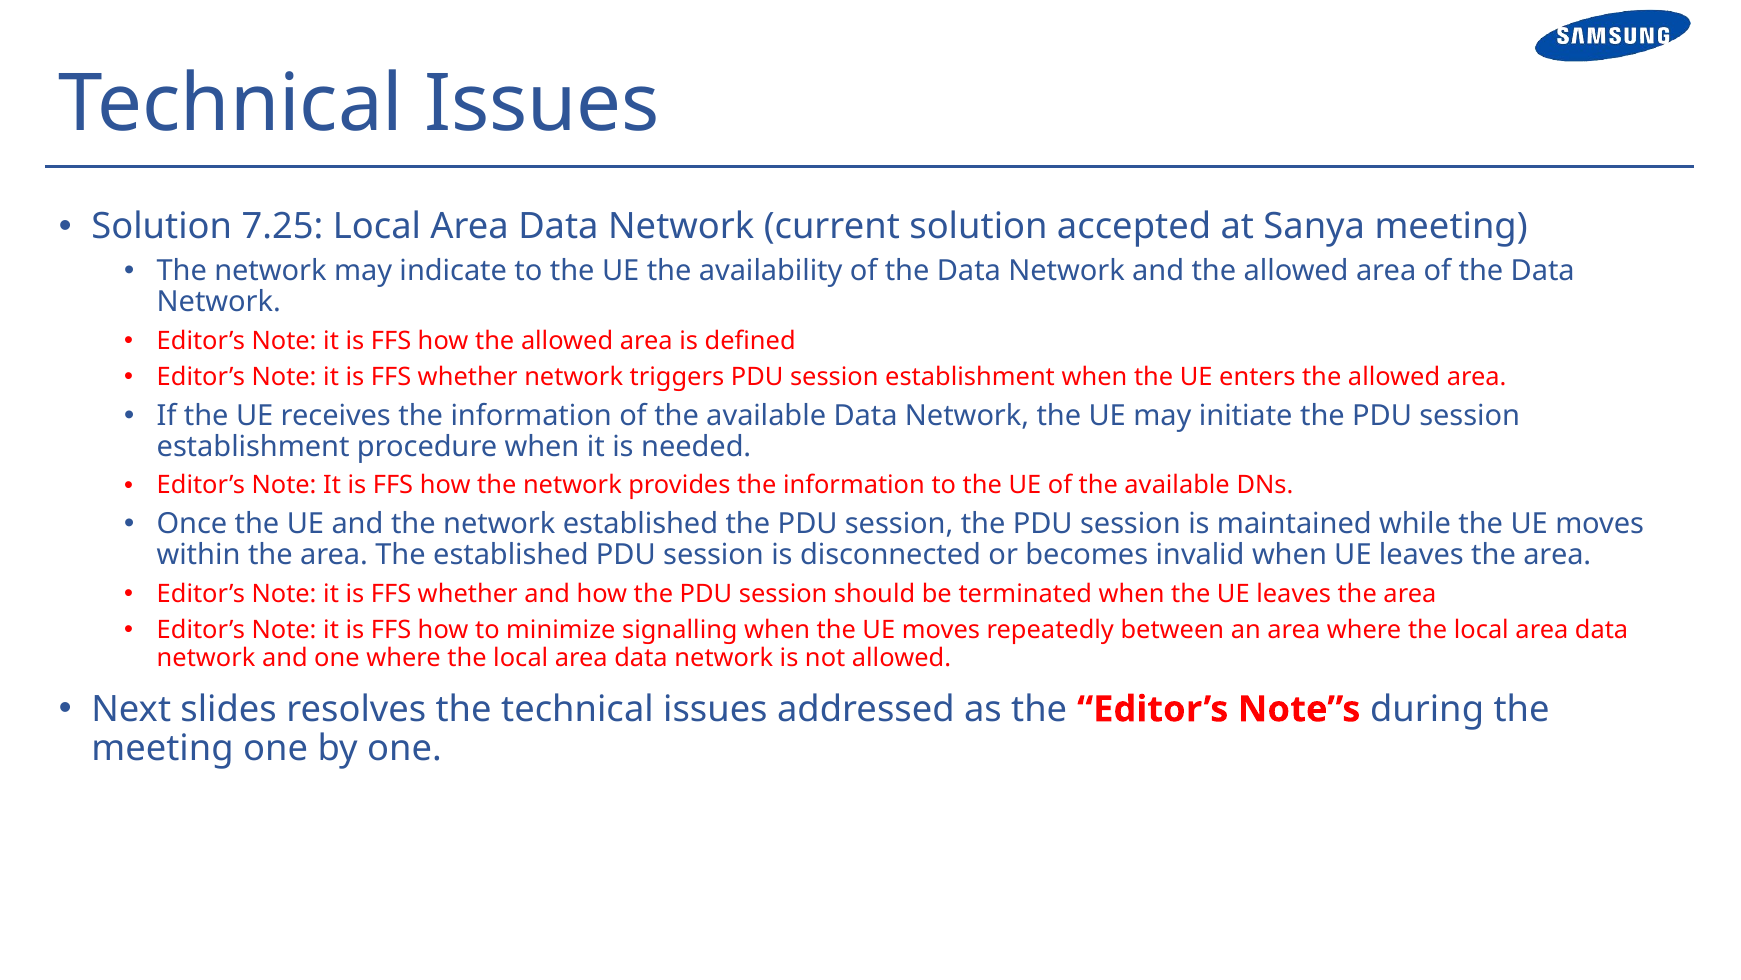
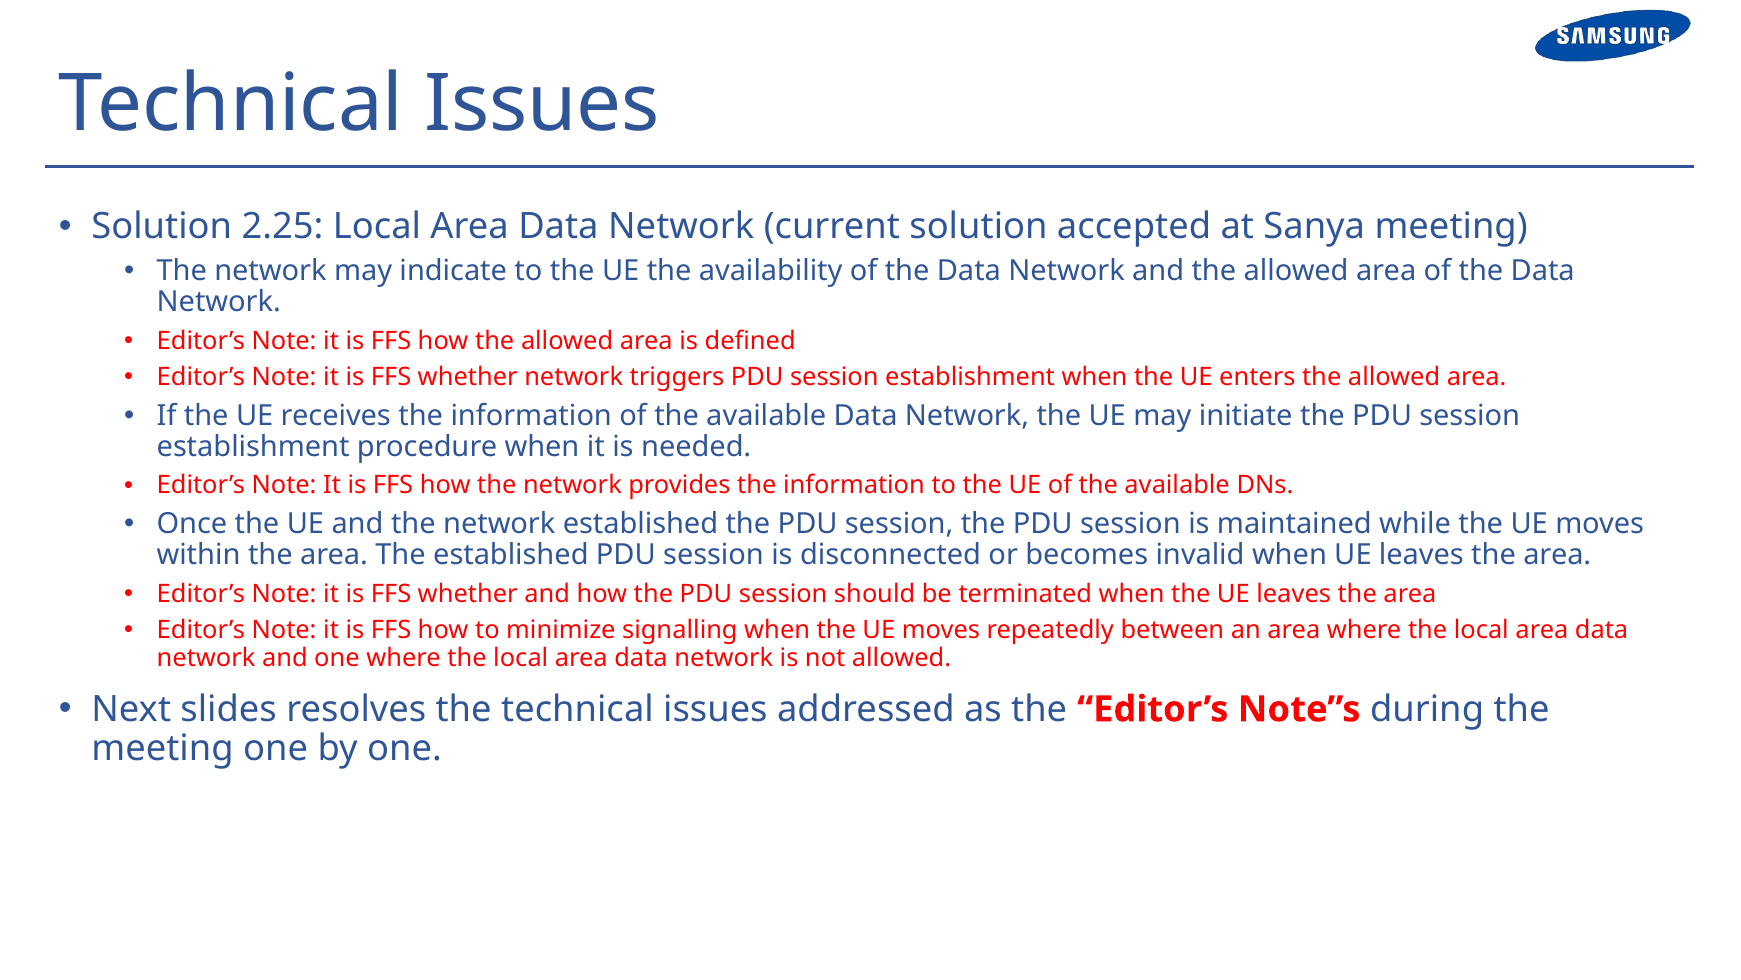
7.25: 7.25 -> 2.25 (283, 227)
